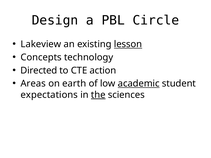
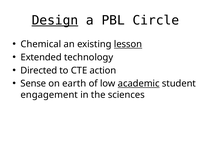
Design underline: none -> present (55, 20)
Lakeview: Lakeview -> Chemical (41, 44)
Concepts: Concepts -> Extended (41, 57)
Areas: Areas -> Sense (33, 84)
expectations: expectations -> engagement (49, 95)
the underline: present -> none (98, 95)
